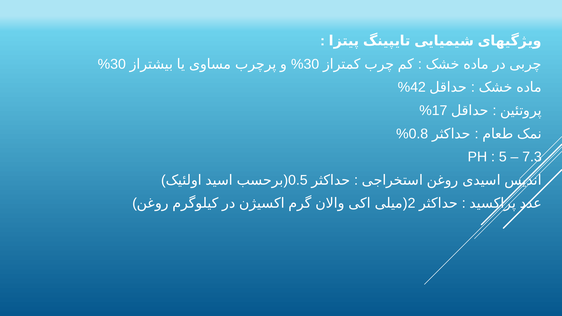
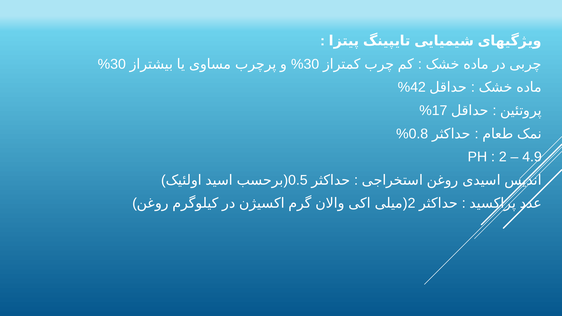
5: 5 -> 2 (503, 157)
7.3: 7.3 -> 4.9 (532, 157)
